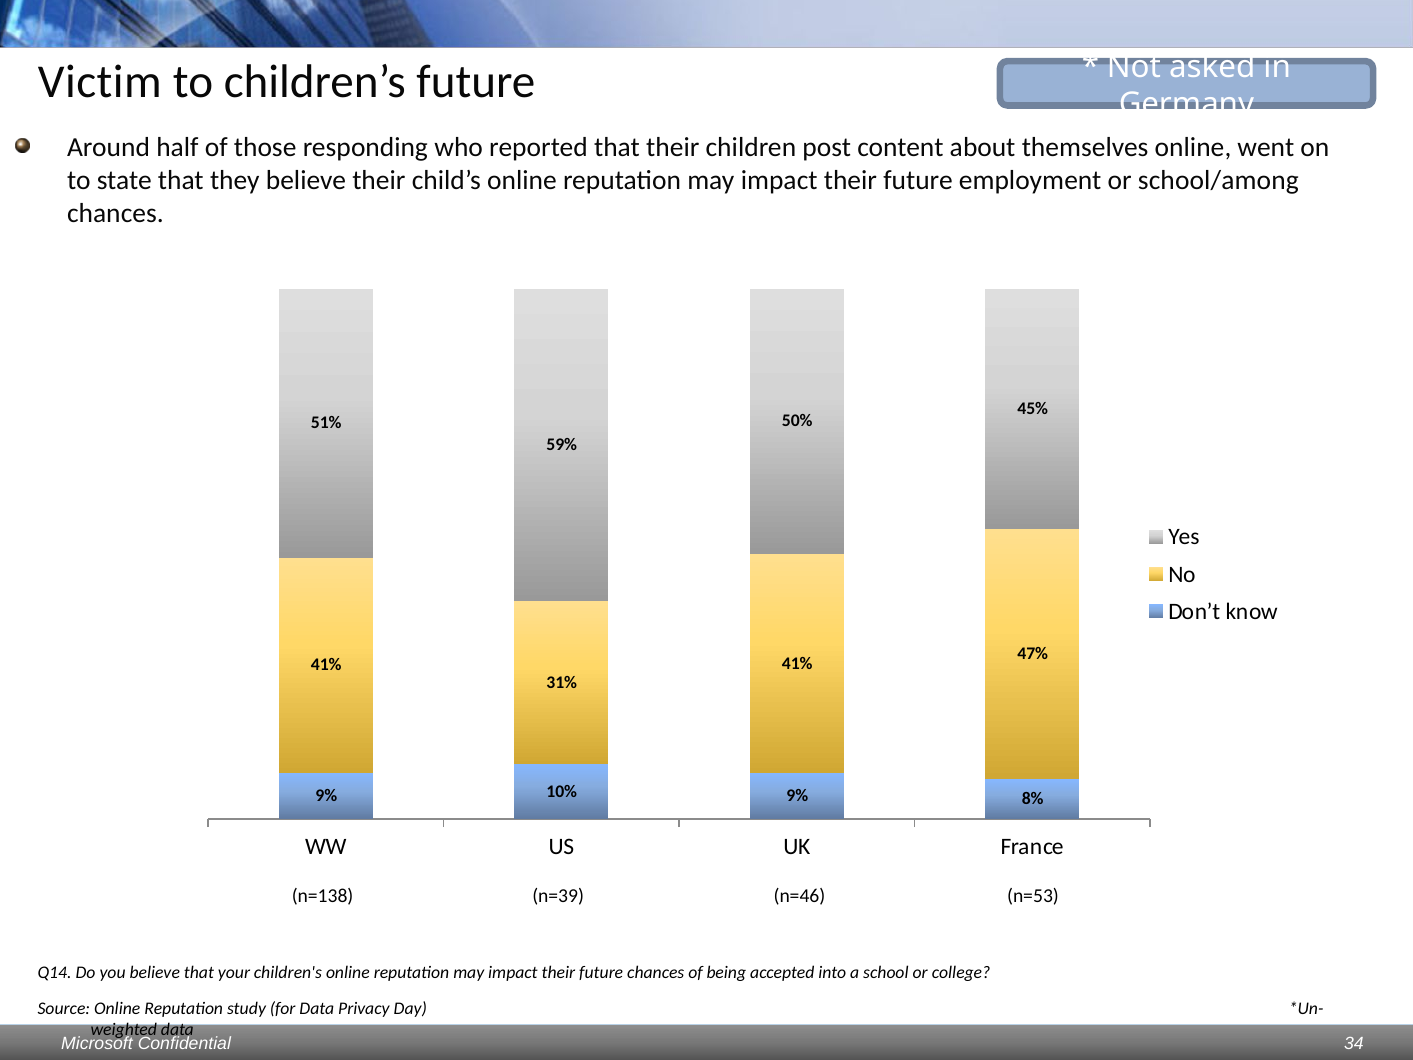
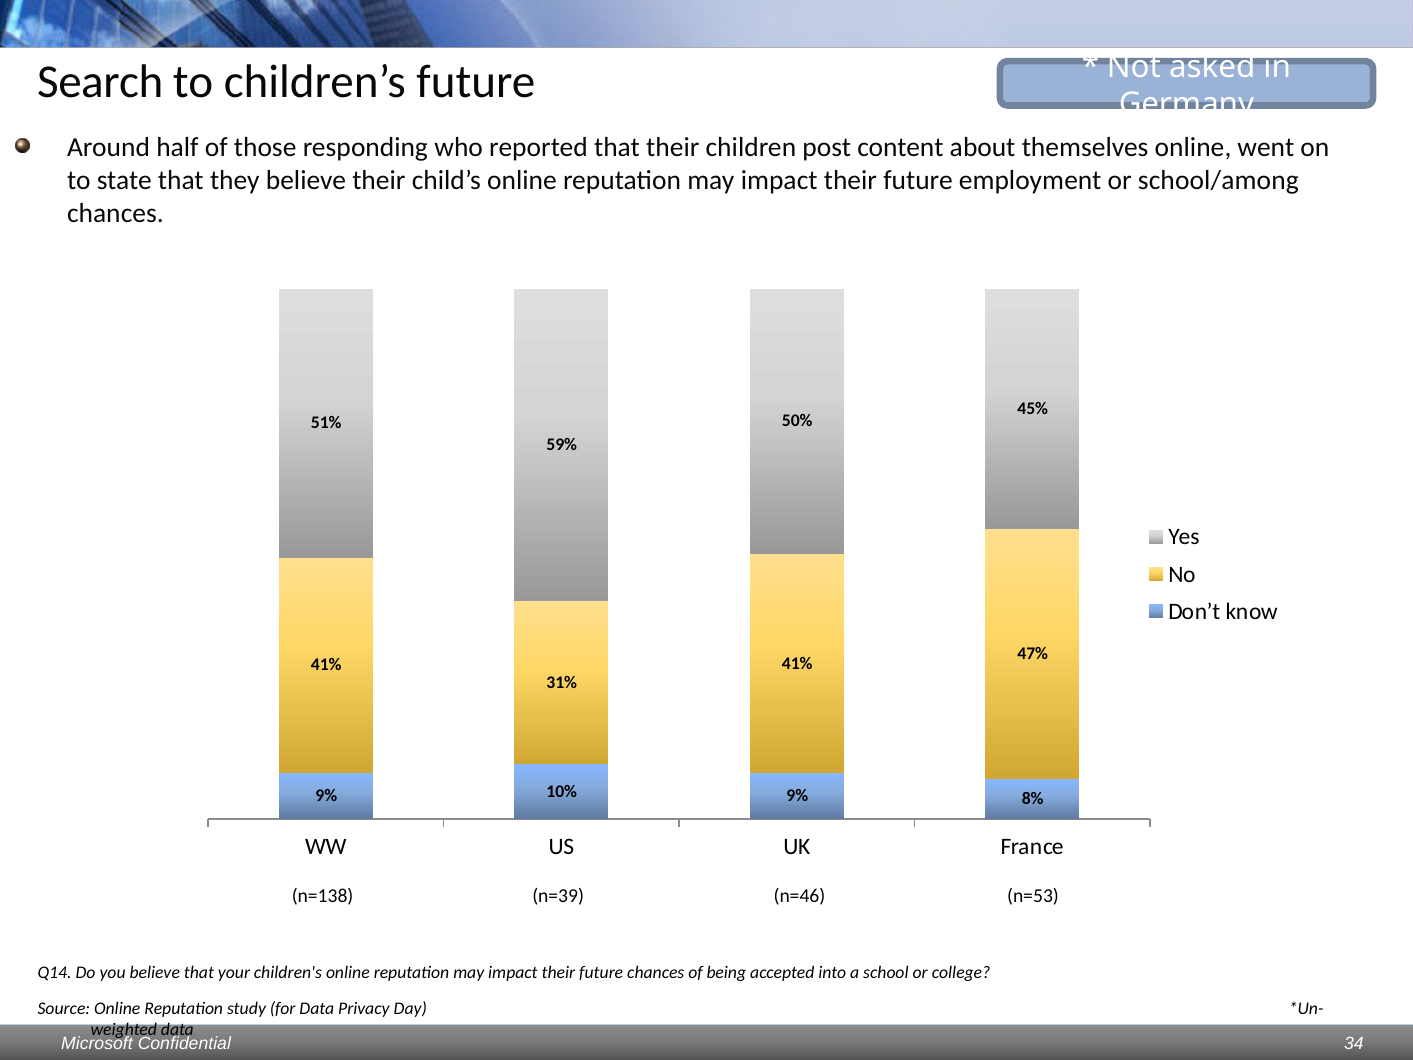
Victim: Victim -> Search (100, 82)
